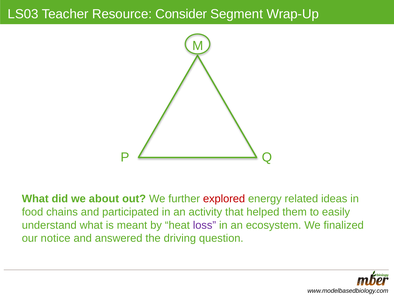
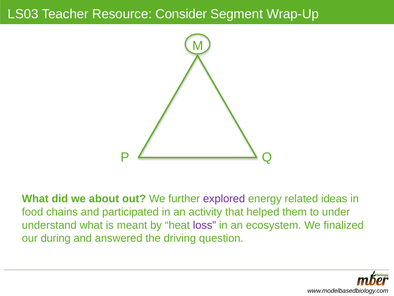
explored colour: red -> purple (224, 199)
easily: easily -> under (336, 212)
notice: notice -> during (56, 238)
